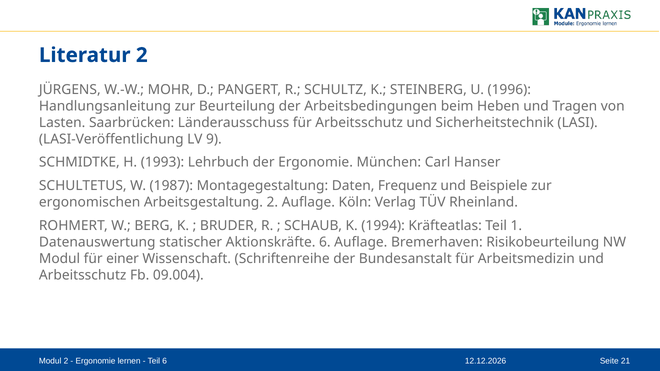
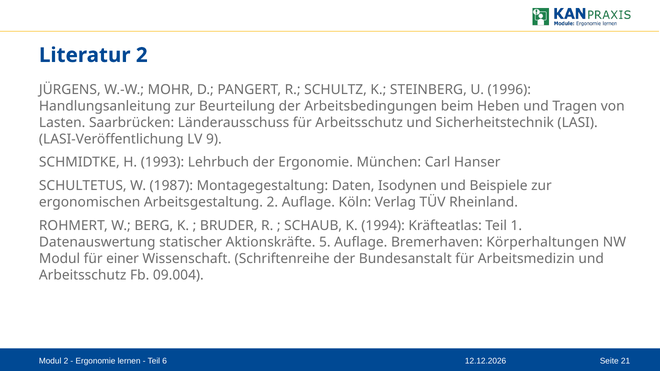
Frequenz: Frequenz -> Isodynen (408, 186)
Aktionskräfte 6: 6 -> 5 (325, 242)
Risikobeurteilung: Risikobeurteilung -> Körperhaltungen (543, 242)
